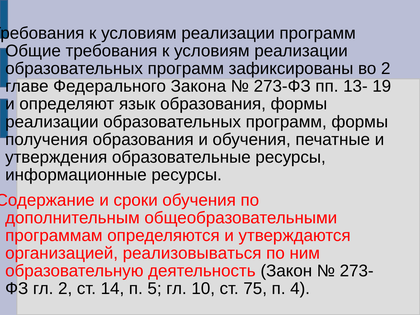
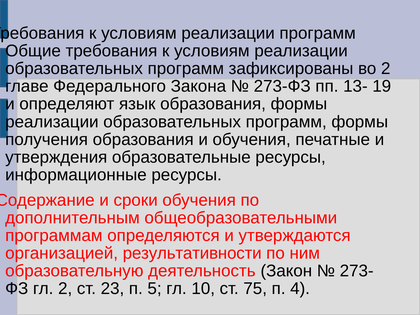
реализовываться: реализовываться -> результативности (192, 253)
14: 14 -> 23 (112, 289)
